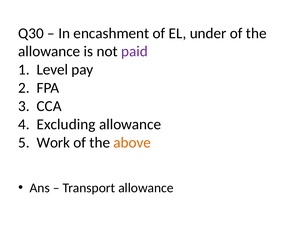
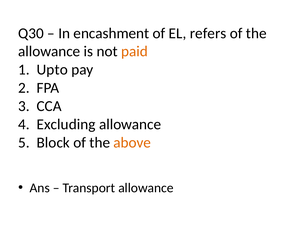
under: under -> refers (208, 33)
paid colour: purple -> orange (134, 51)
Level: Level -> Upto (52, 70)
Work: Work -> Block (53, 143)
